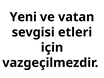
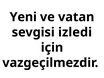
etleri: etleri -> izledi (75, 32)
